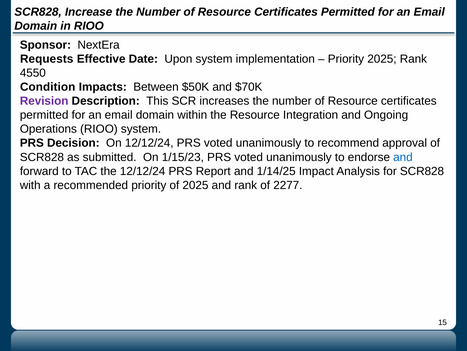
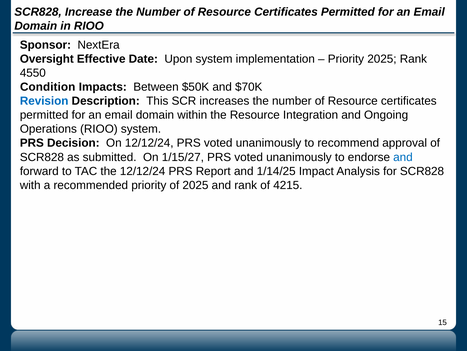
Requests: Requests -> Oversight (47, 59)
Revision colour: purple -> blue (44, 101)
1/15/23: 1/15/23 -> 1/15/27 (183, 157)
2277: 2277 -> 4215 (288, 185)
